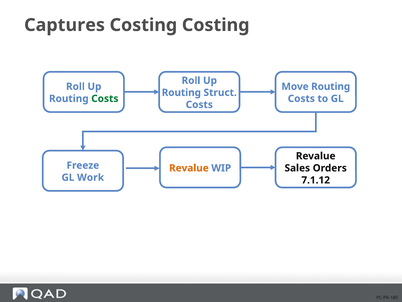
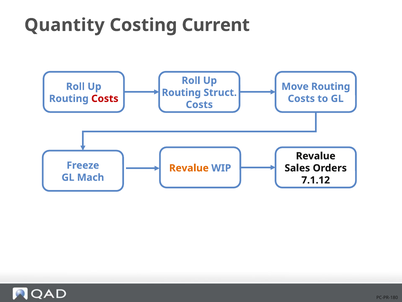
Captures: Captures -> Quantity (64, 25)
Costing Costing: Costing -> Current (216, 25)
Costs colour: green -> red (105, 98)
Work: Work -> Mach (91, 177)
